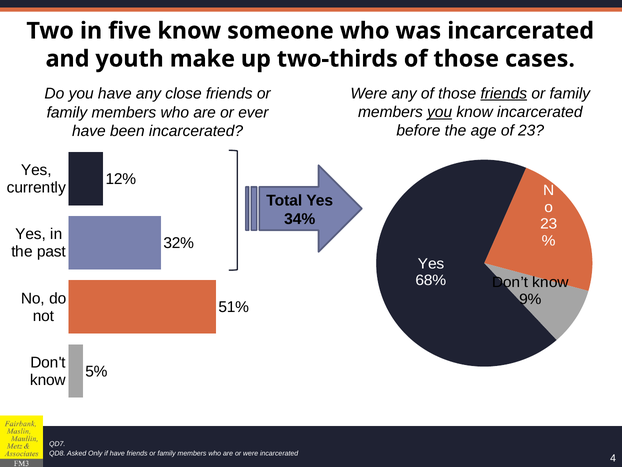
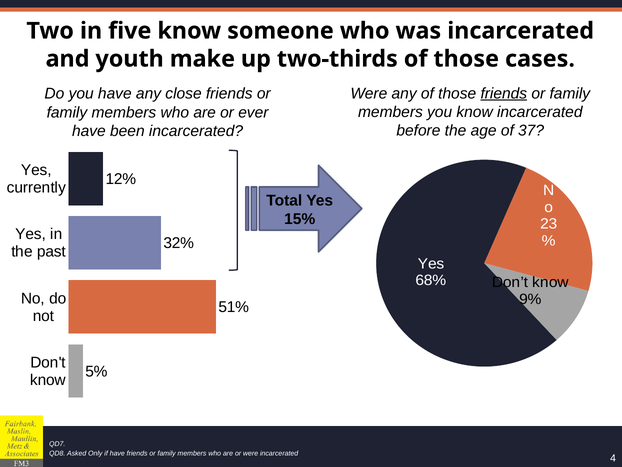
you underline: present -> none (440, 112)
of 23: 23 -> 37 (531, 131)
34%: 34% -> 15% (300, 219)
